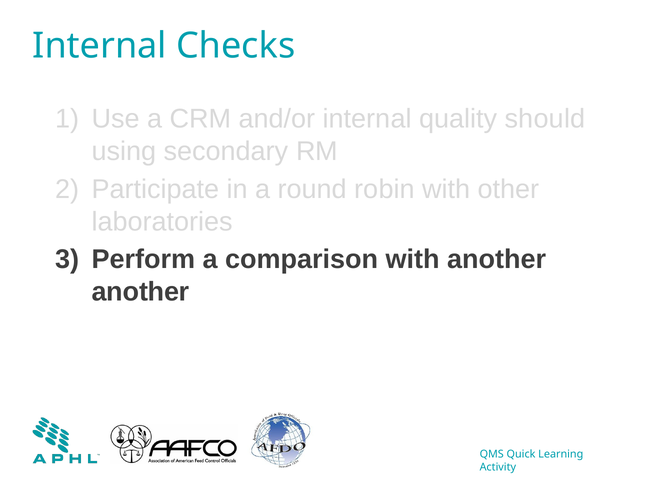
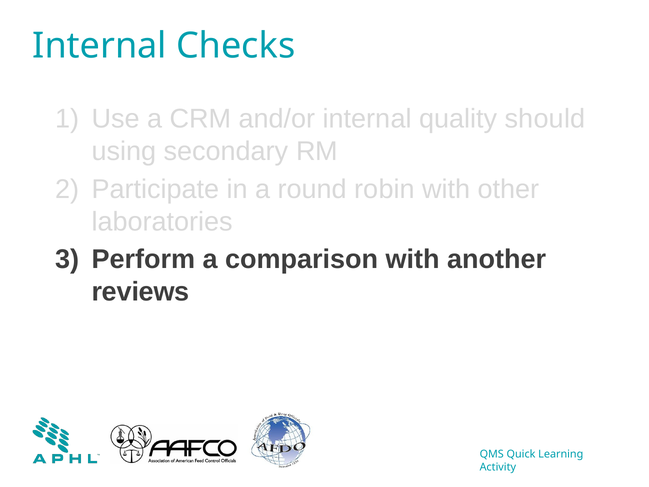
another: another -> reviews (141, 292)
